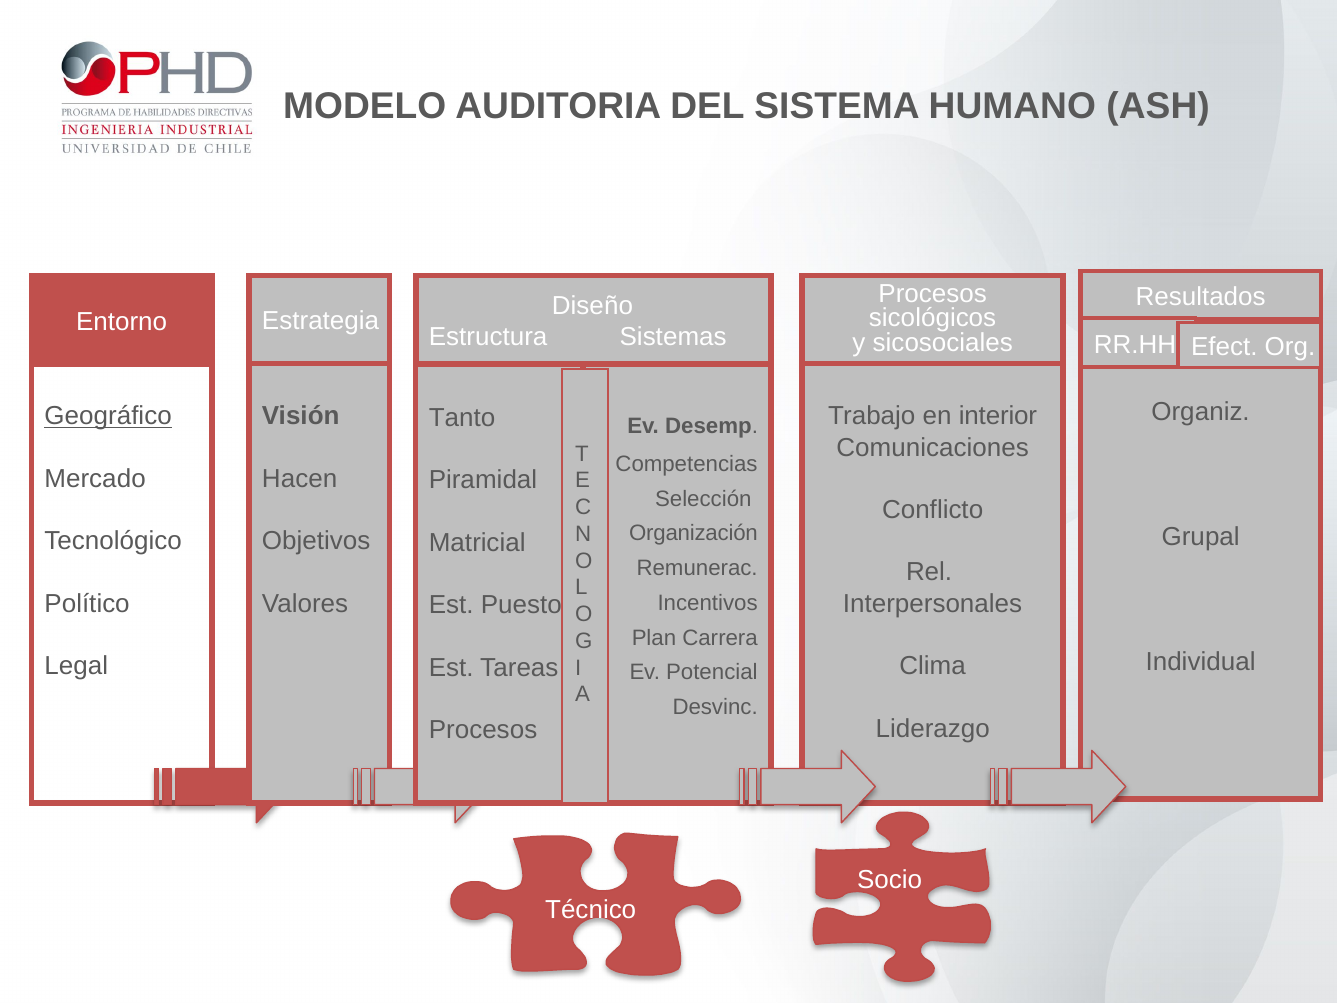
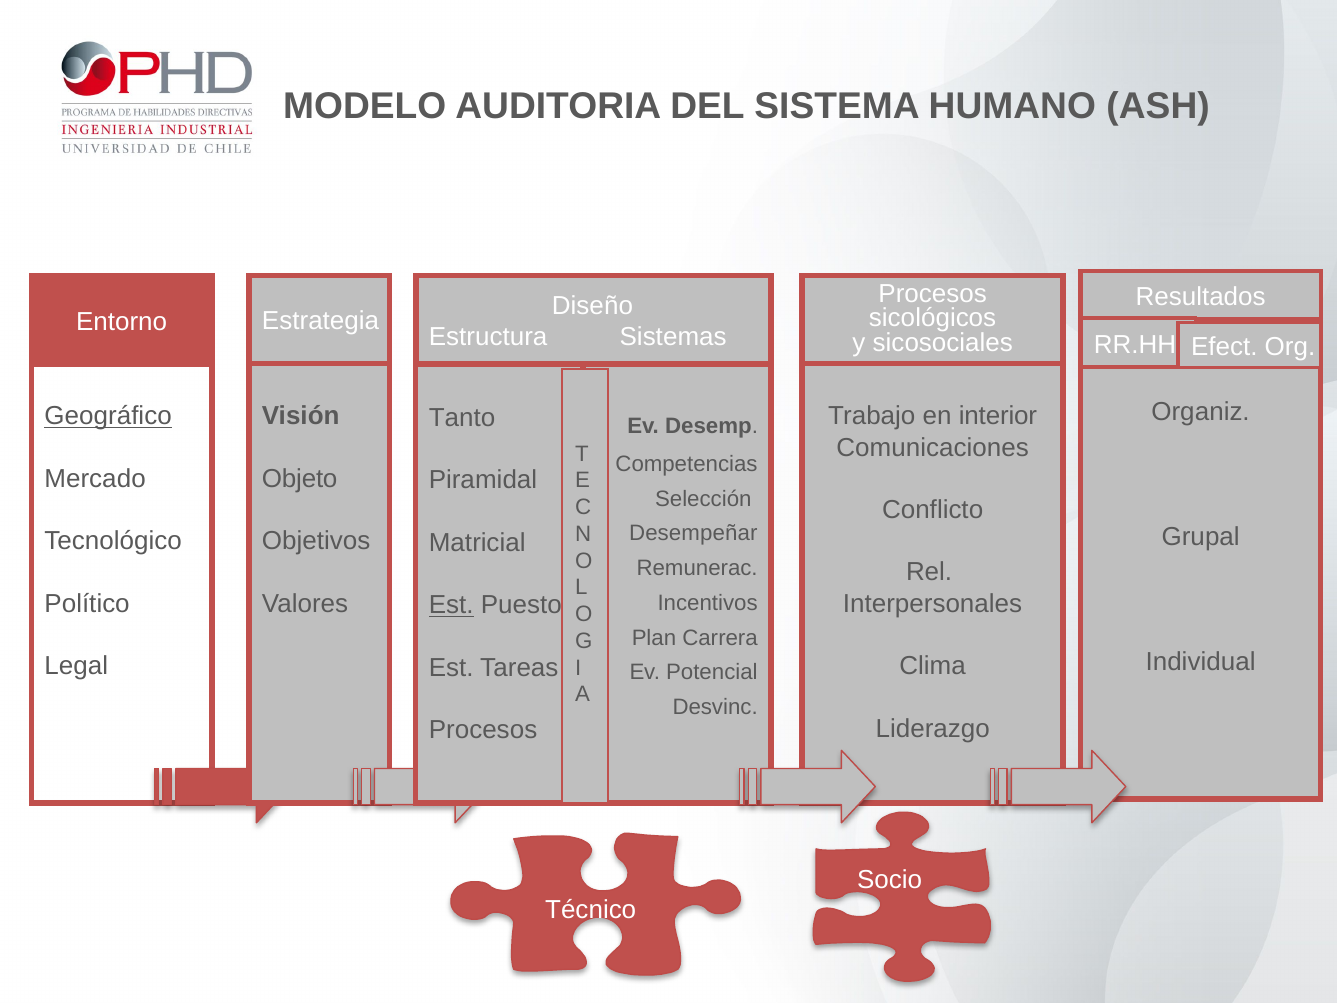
Hacen: Hacen -> Objeto (300, 479)
Organización: Organización -> Desempeñar (693, 533)
Est underline: none -> present (451, 605)
